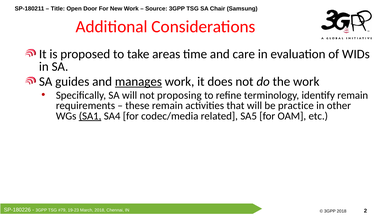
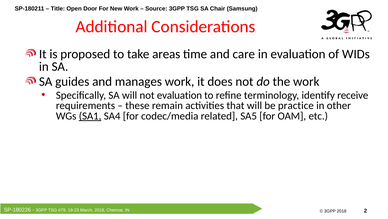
manages underline: present -> none (138, 81)
not proposing: proposing -> evaluation (179, 95)
identify remain: remain -> receive (353, 95)
